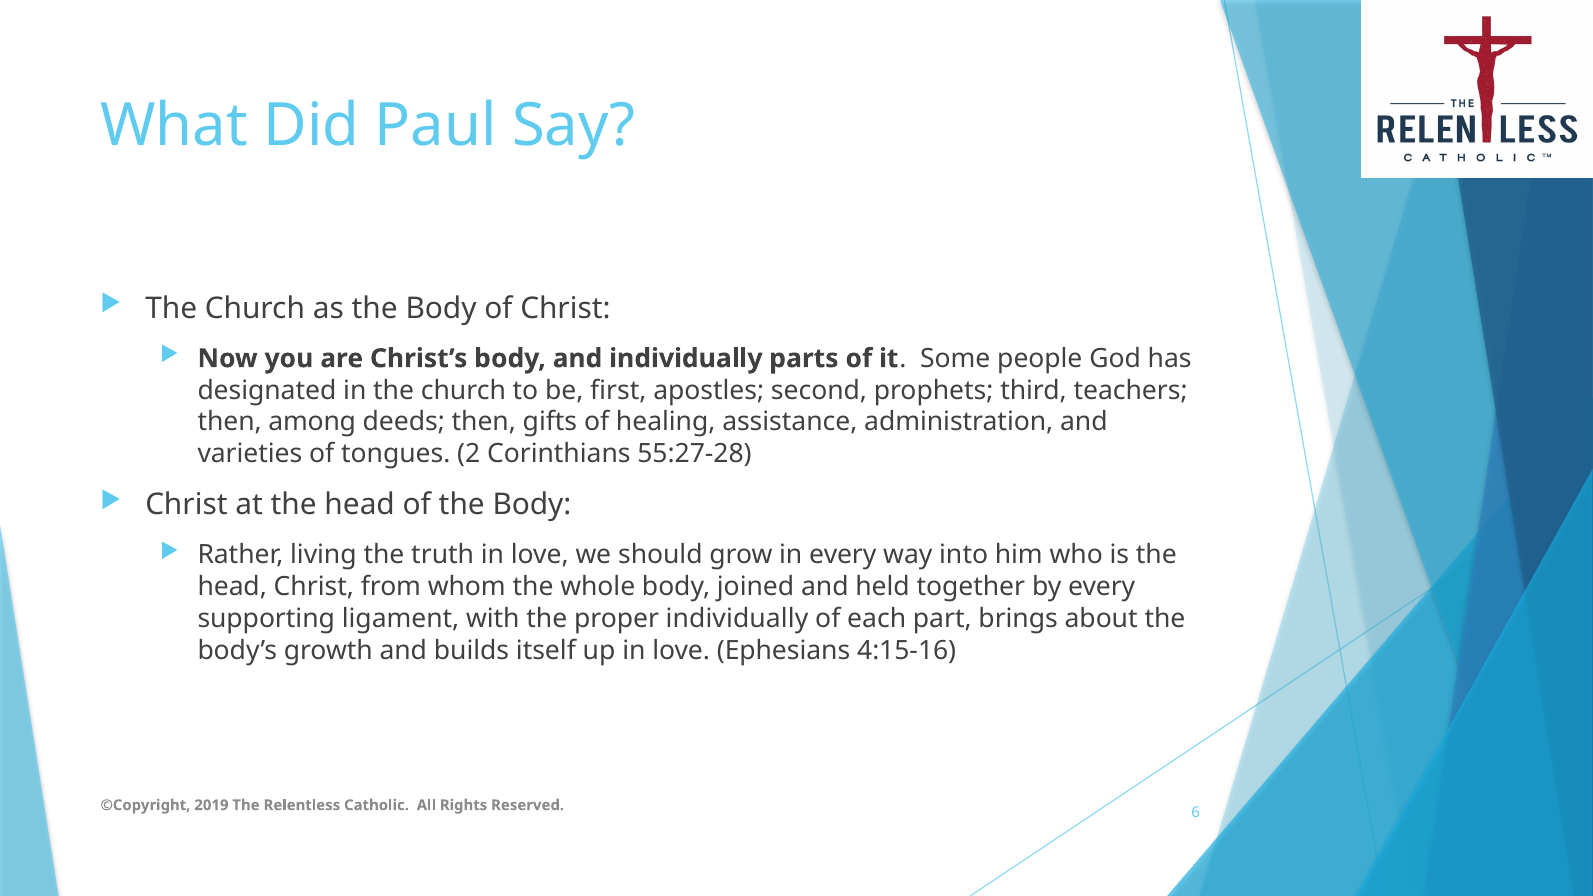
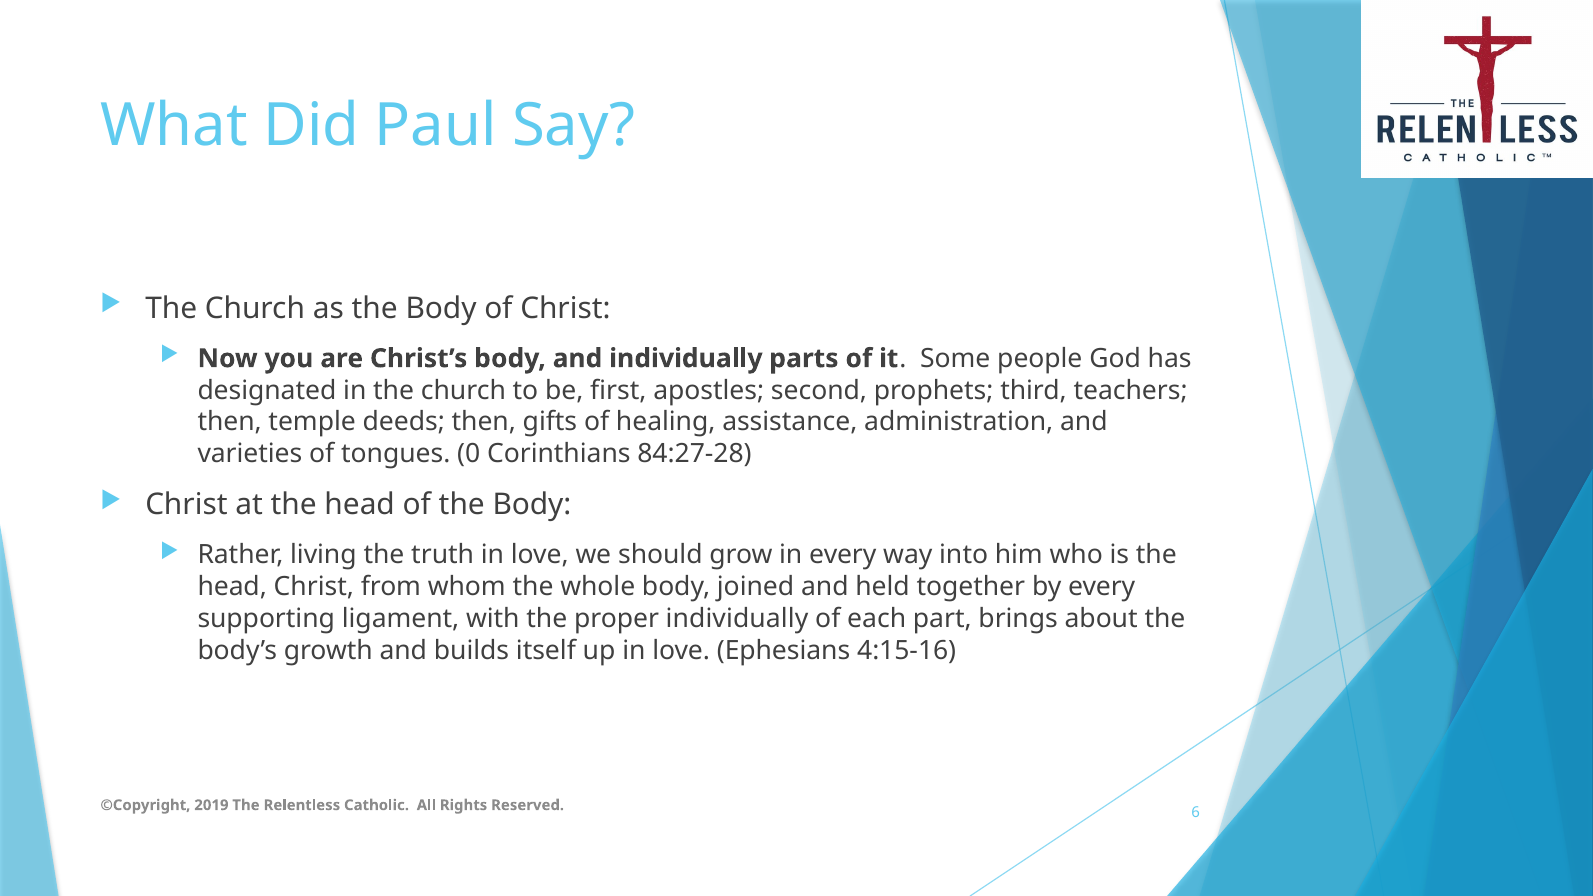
among: among -> temple (312, 422)
2: 2 -> 0 (469, 454)
55:27-28: 55:27-28 -> 84:27-28 (695, 454)
